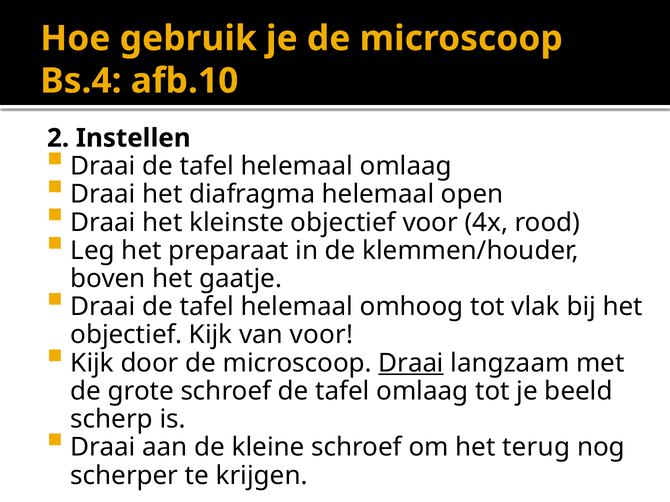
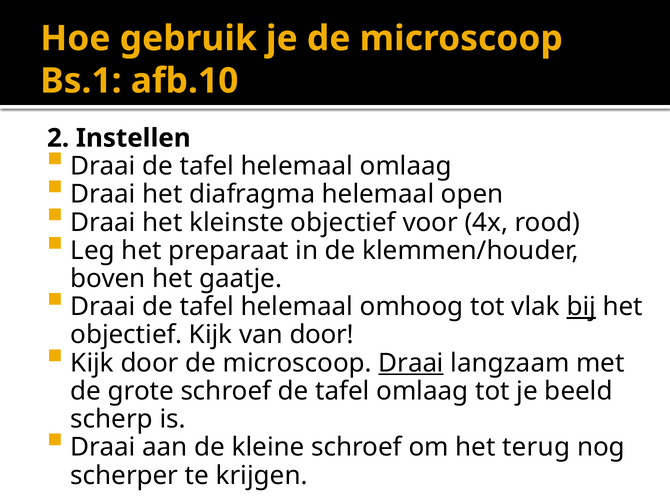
Bs.4: Bs.4 -> Bs.1 (81, 81)
bij underline: none -> present (581, 307)
van voor: voor -> door (322, 335)
